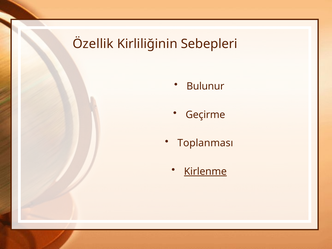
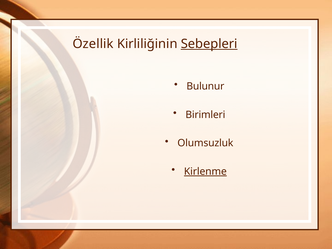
Sebepleri underline: none -> present (209, 44)
Geçirme: Geçirme -> Birimleri (205, 115)
Toplanması: Toplanması -> Olumsuzluk (205, 143)
